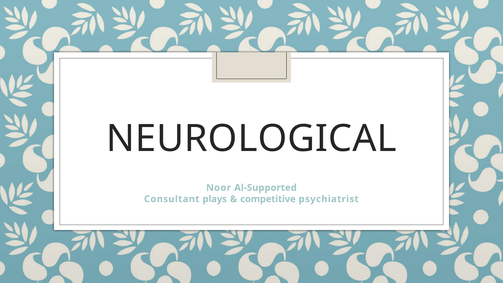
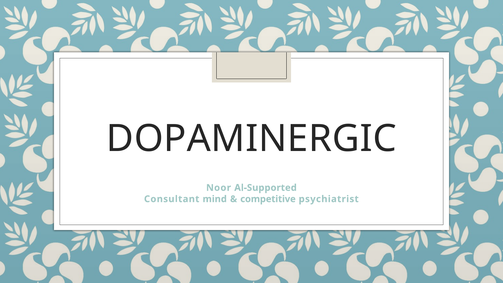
NEUROLOGICAL: NEUROLOGICAL -> DOPAMINERGIC (251, 139)
plays: plays -> mind (215, 199)
